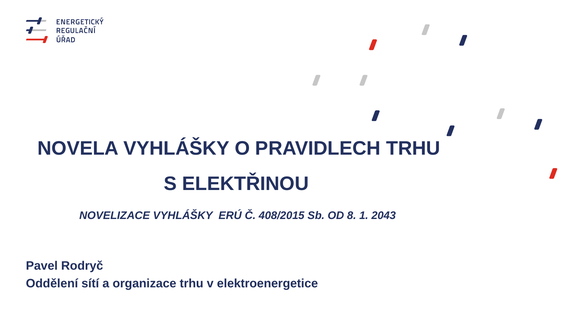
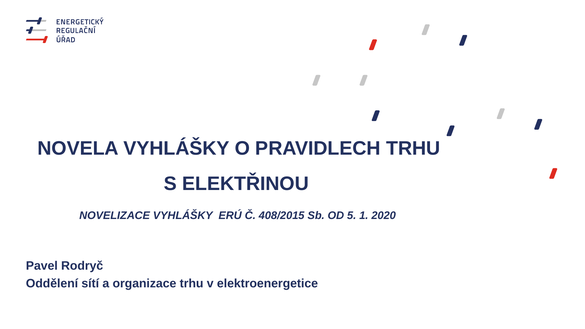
8: 8 -> 5 (352, 216)
2043: 2043 -> 2020 (384, 216)
